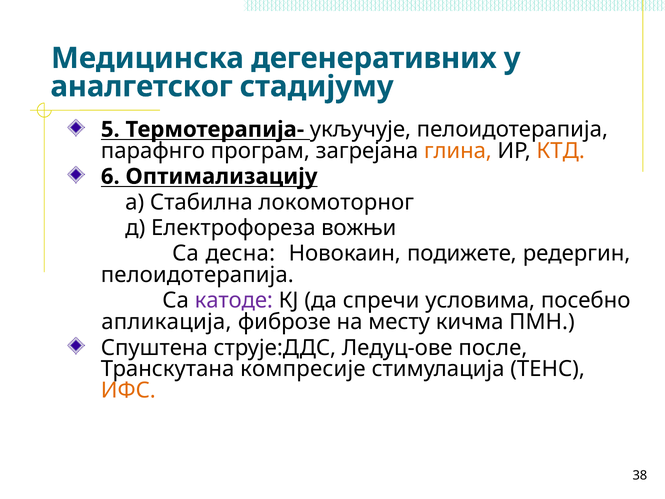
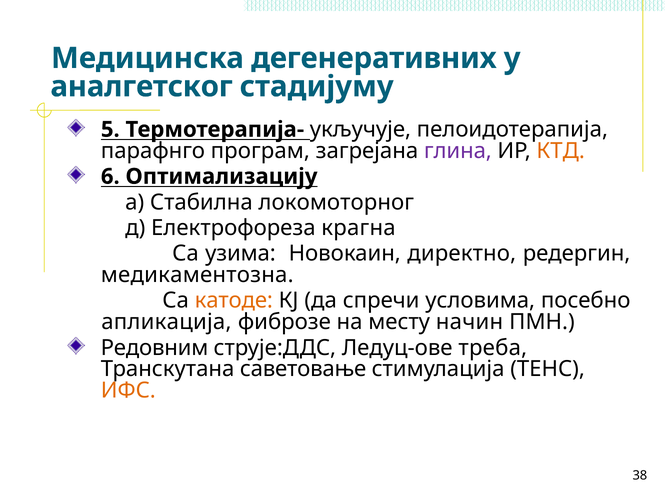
глина colour: orange -> purple (458, 151)
вожњи: вожњи -> крагна (359, 228)
десна: десна -> узима (240, 254)
подижете: подижете -> директно (462, 254)
пелоидотерапија: пелоидотерапија -> медикаментозна (197, 275)
катоде colour: purple -> orange (234, 301)
кичма: кичма -> начин (470, 322)
Спуштена: Спуштена -> Редовним (154, 348)
после: после -> треба (493, 348)
компресије: компресије -> саветовање (303, 369)
